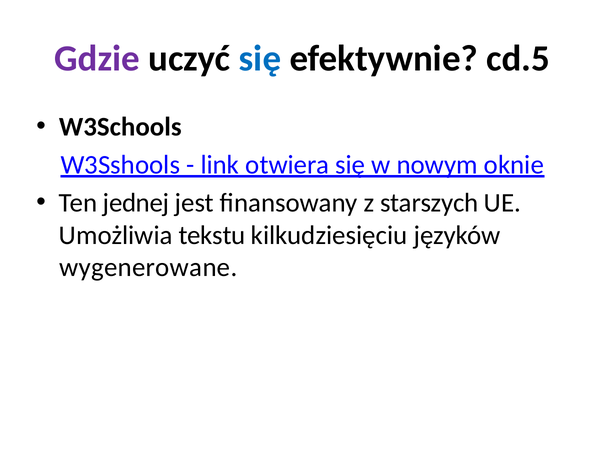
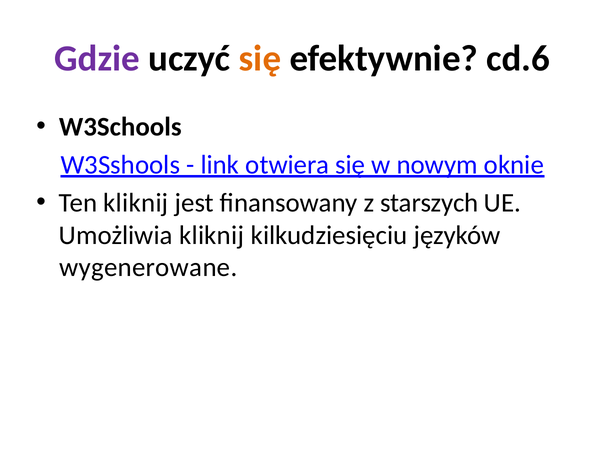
się colour: blue -> orange (260, 59)
cd.5: cd.5 -> cd.6 (518, 59)
Ten jednej: jednej -> kliknij (136, 203)
Umożliwia tekstu: tekstu -> kliknij (212, 235)
